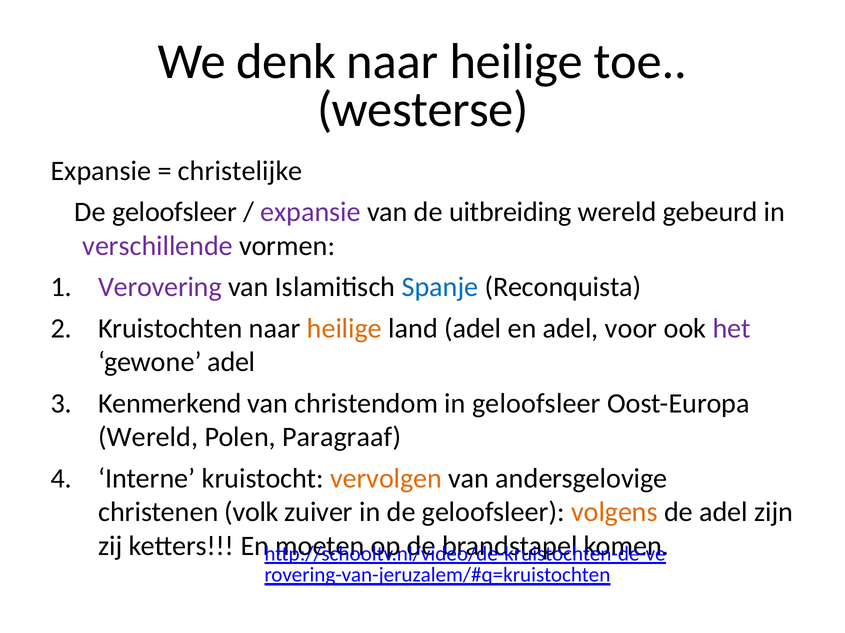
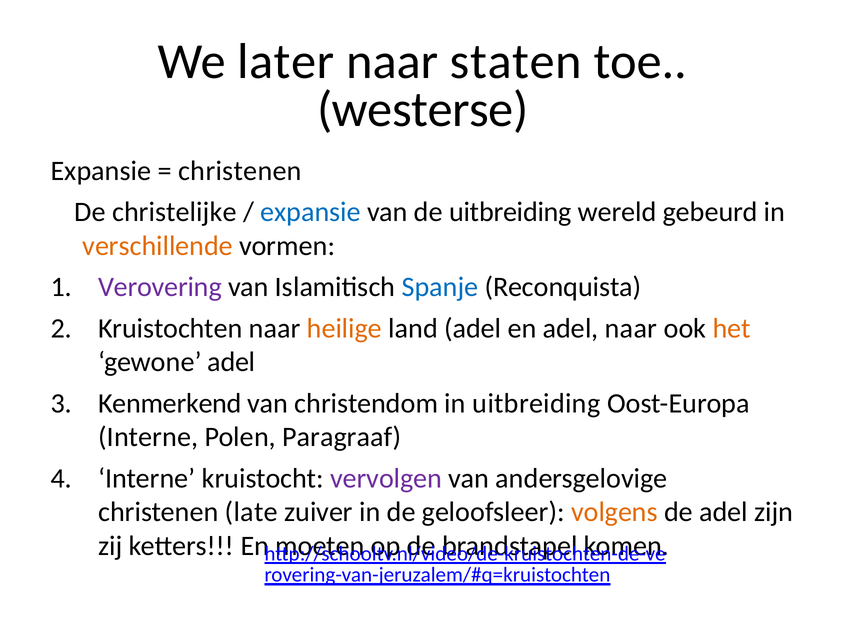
denk: denk -> later (286, 62)
heilige: heilige -> staten (516, 62)
christelijke: christelijke -> christenen (240, 171)
geloofsleer: geloofsleer -> christelijke (174, 212)
expansie colour: purple -> blue (311, 212)
verschillende colour: purple -> orange (158, 246)
adel voor: voor -> naar (631, 329)
het colour: purple -> orange (732, 329)
in geloofsleer: geloofsleer -> uitbreiding (536, 404)
Wereld: Wereld -> Interne (148, 438)
vervolgen colour: orange -> purple (386, 479)
volk: volk -> late (251, 513)
